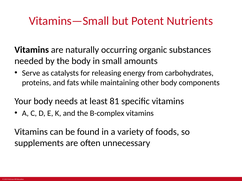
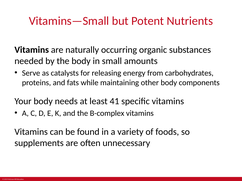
81: 81 -> 41 (114, 101)
